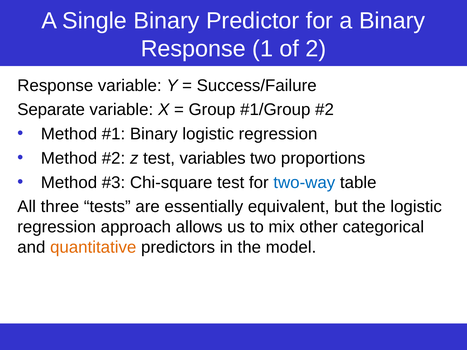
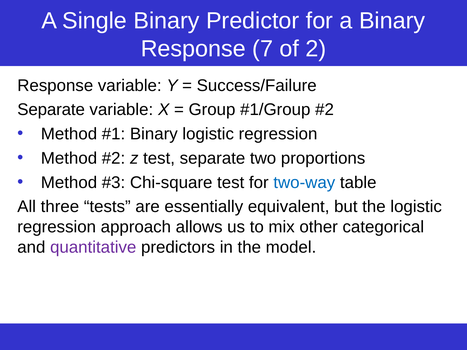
1: 1 -> 7 (263, 49)
test variables: variables -> separate (212, 158)
quantitative colour: orange -> purple (93, 247)
